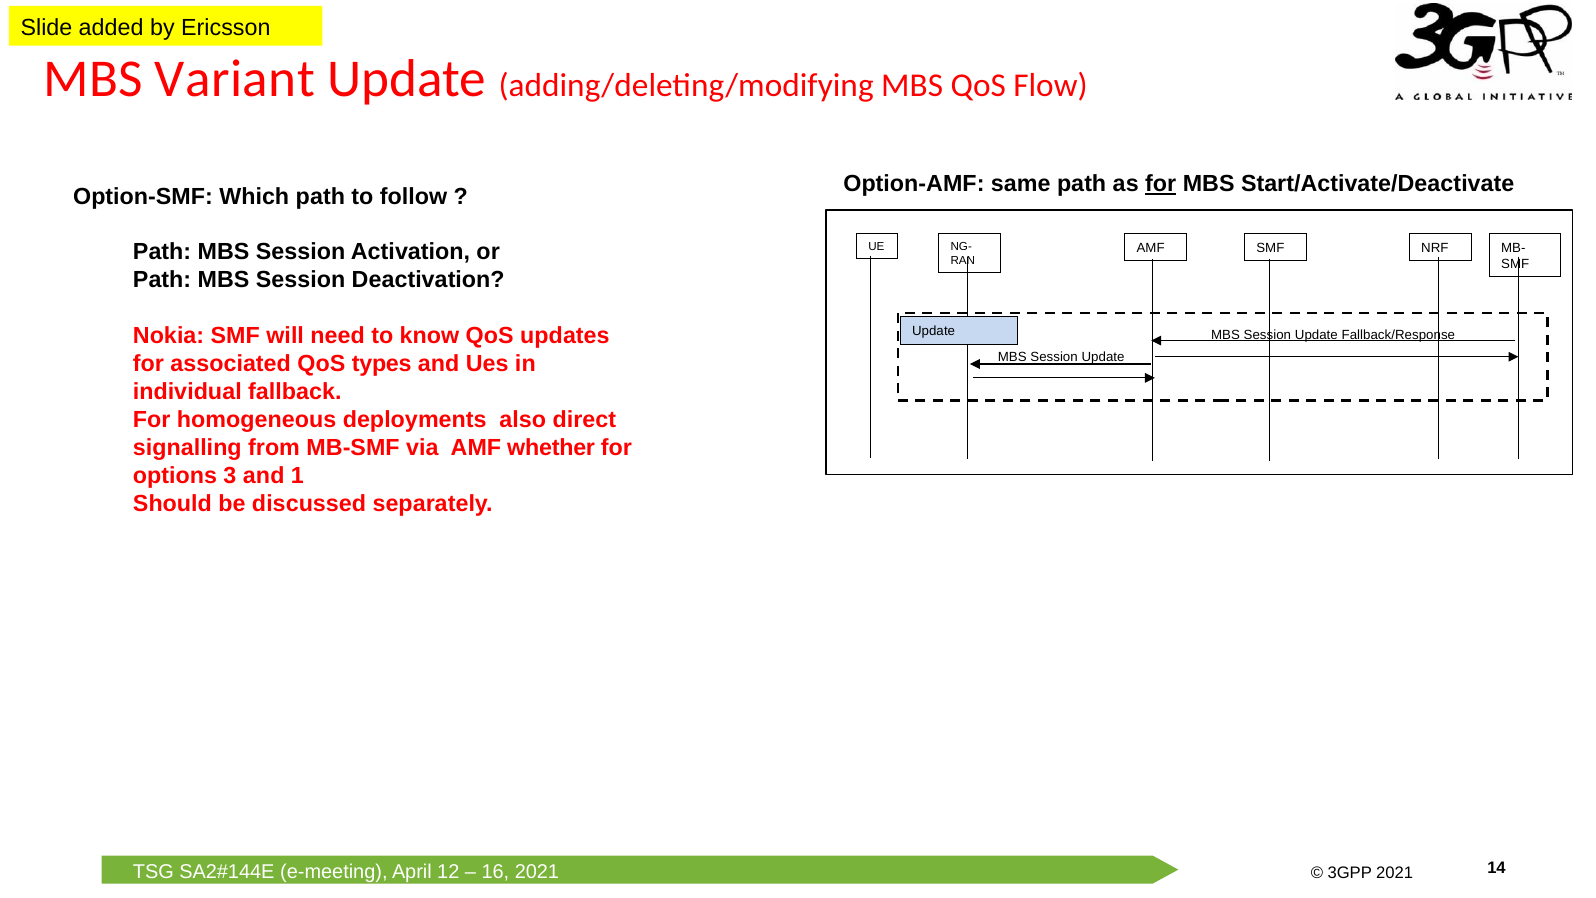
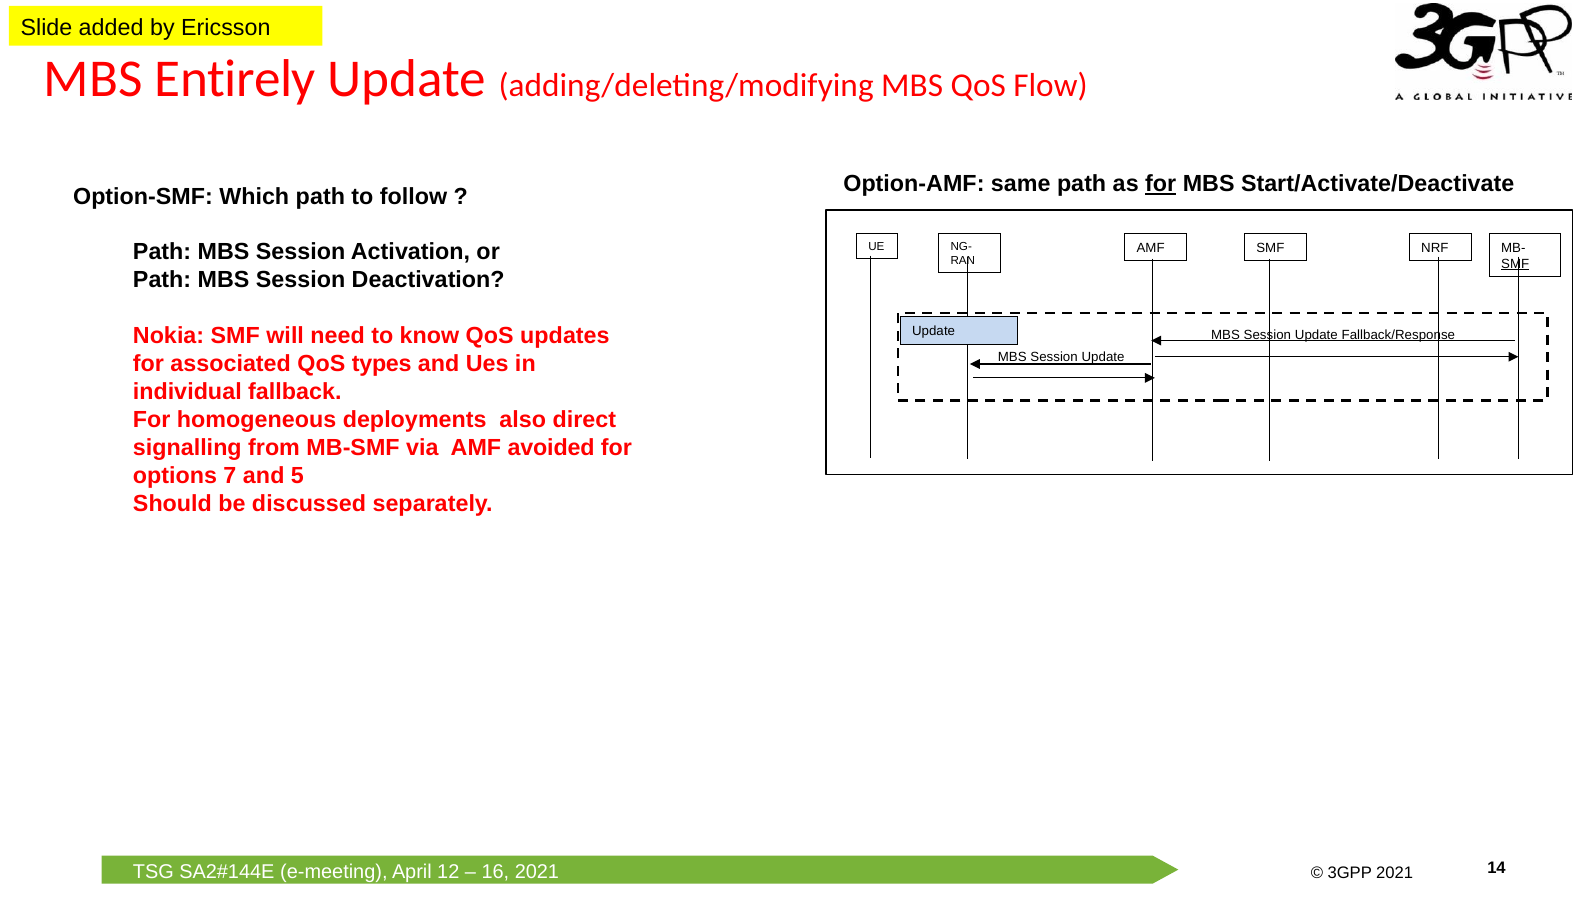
Variant: Variant -> Entirely (235, 79)
SMF underline: none -> present (1515, 264)
whether: whether -> avoided (551, 448)
3: 3 -> 7 (230, 476)
1: 1 -> 5 (297, 476)
